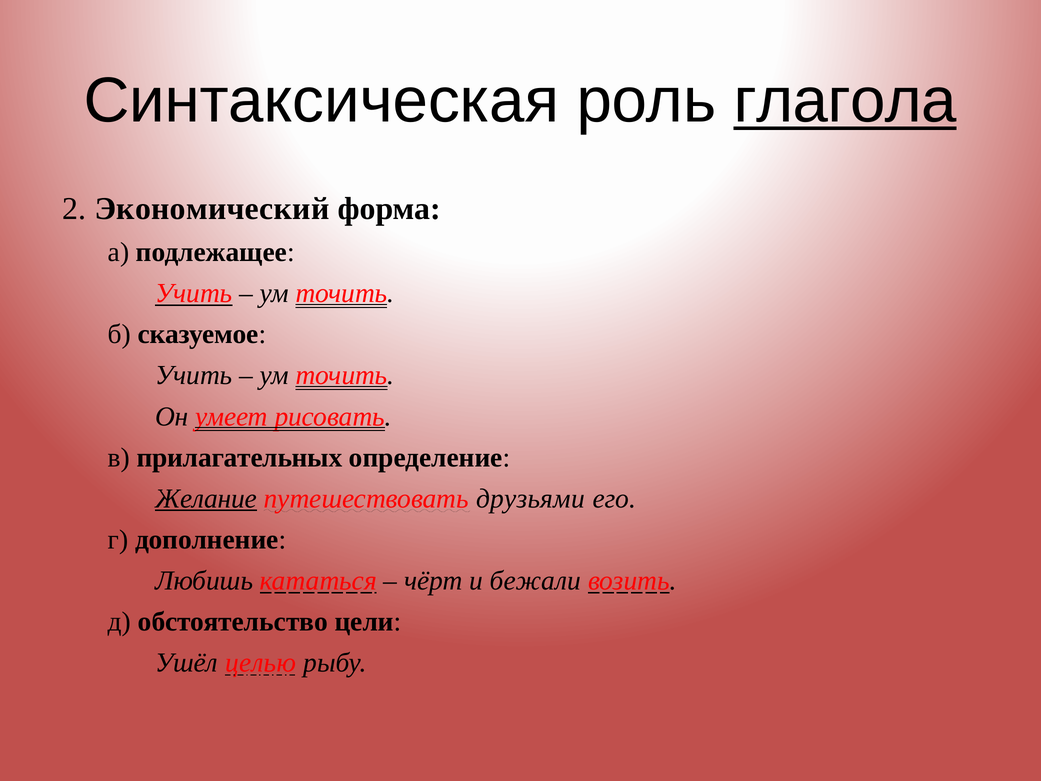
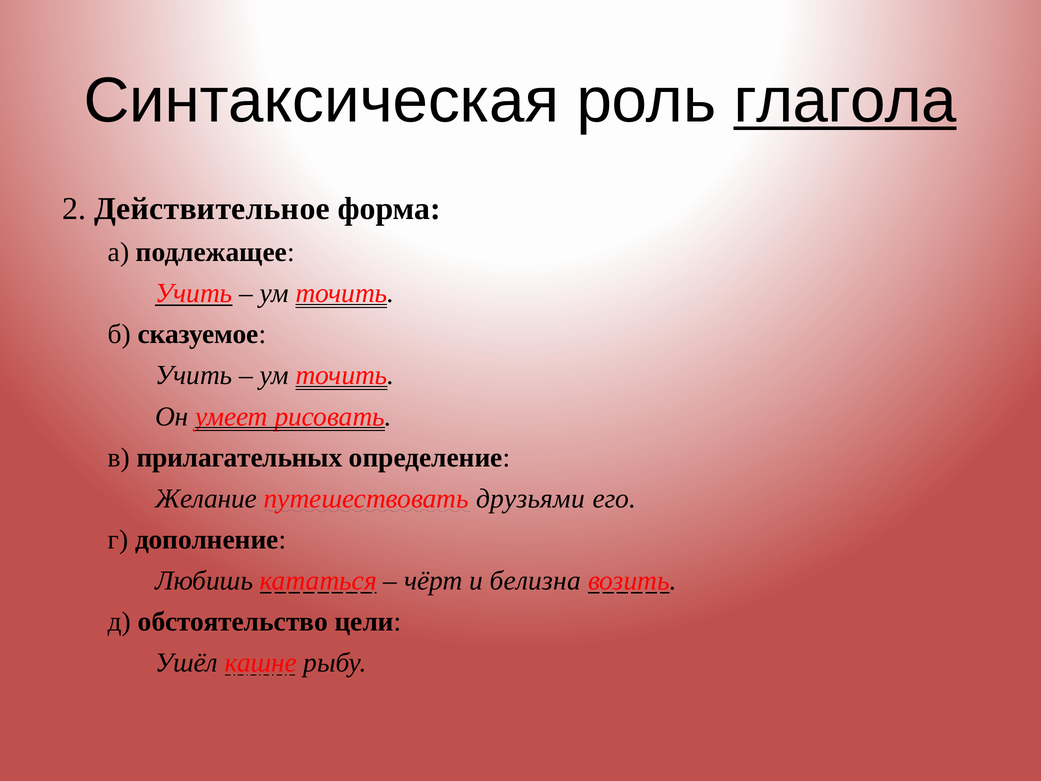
Экономический: Экономический -> Действительное (212, 209)
Желание underline: present -> none (206, 498)
бежали: бежали -> белизна (535, 581)
целью: целью -> кашне (261, 663)
